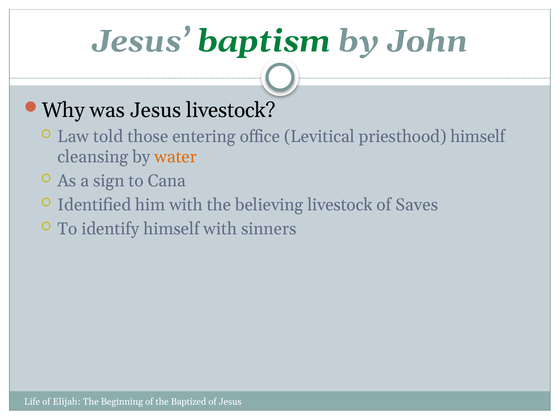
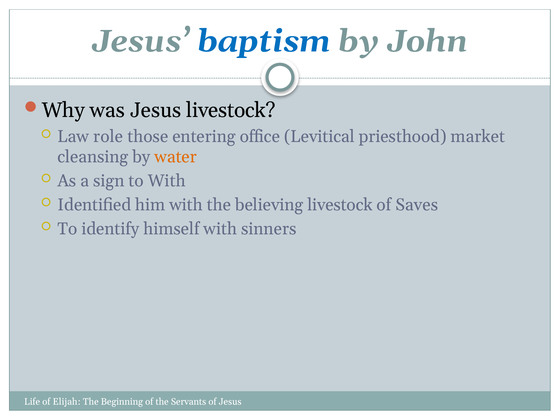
baptism colour: green -> blue (264, 41)
told: told -> role (108, 136)
priesthood himself: himself -> market (478, 136)
to Cana: Cana -> With (167, 181)
Baptized: Baptized -> Servants (189, 402)
